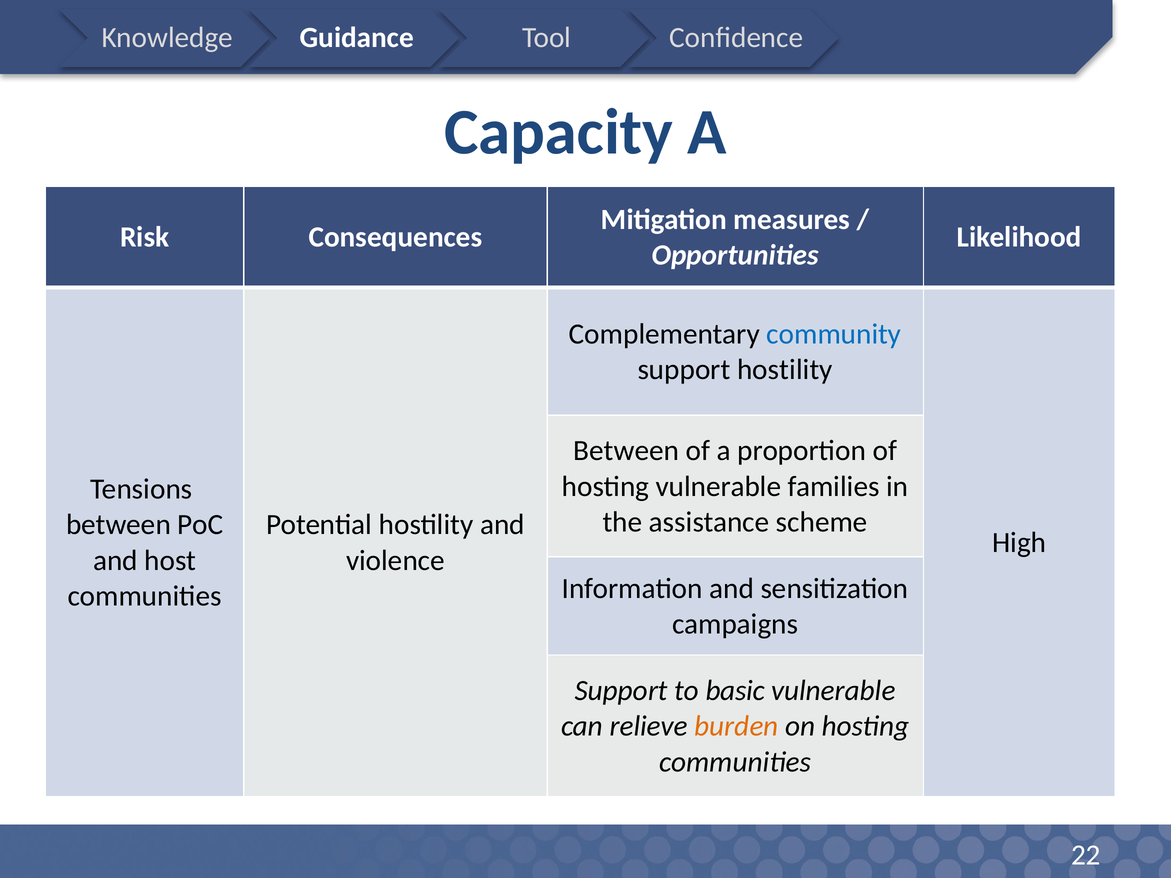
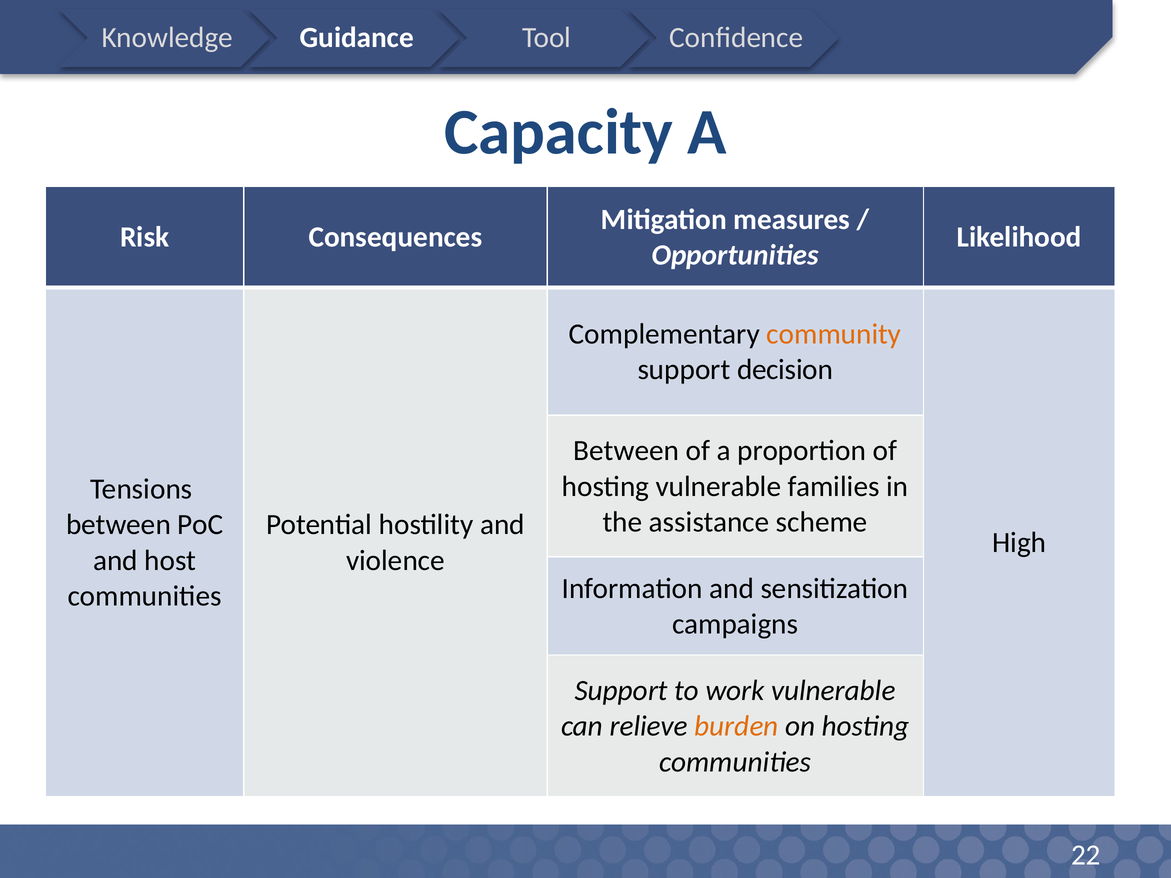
community colour: blue -> orange (834, 334)
support hostility: hostility -> decision (785, 370)
basic: basic -> work (735, 691)
